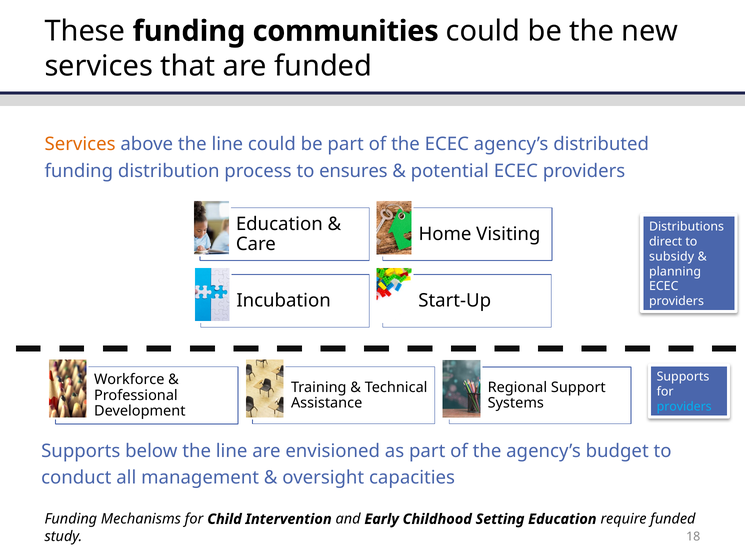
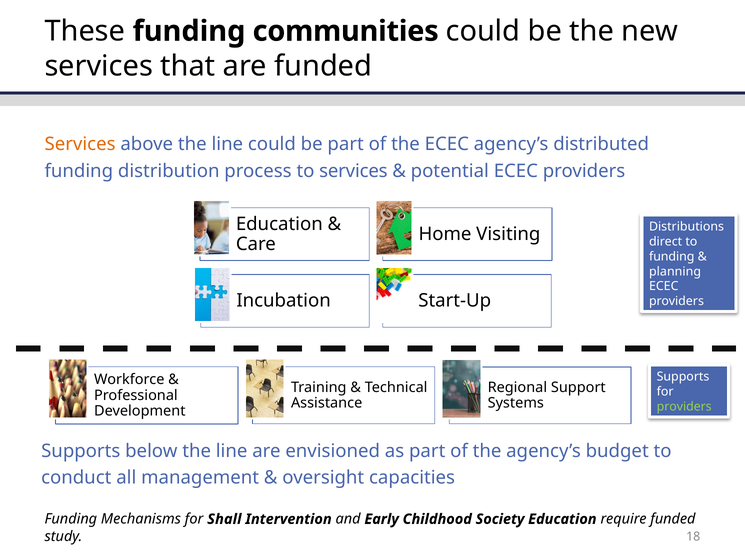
to ensures: ensures -> services (353, 171)
subsidy: subsidy -> funding (672, 256)
providers colour: light blue -> light green (684, 407)
Child: Child -> Shall (224, 519)
Setting: Setting -> Society (500, 519)
